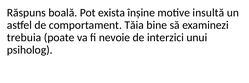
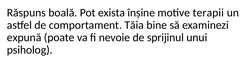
insultă: insultă -> terapii (208, 13)
trebuia: trebuia -> expună (24, 38)
interzici: interzici -> sprijinul (166, 38)
